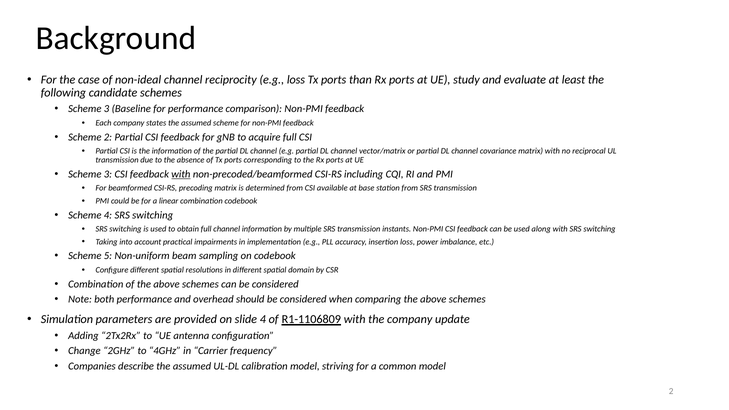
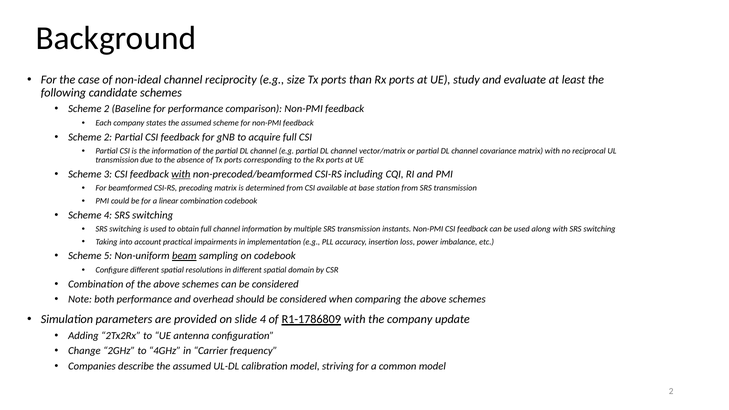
e.g loss: loss -> size (296, 80)
3: 3 -> 2 (107, 109)
beam underline: none -> present (184, 256)
R1-1106809: R1-1106809 -> R1-1786809 (311, 319)
